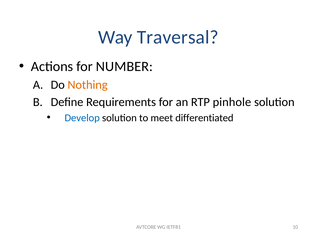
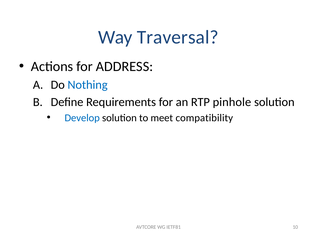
NUMBER: NUMBER -> ADDRESS (124, 67)
Nothing colour: orange -> blue (88, 85)
differentiated: differentiated -> compatibility (204, 118)
